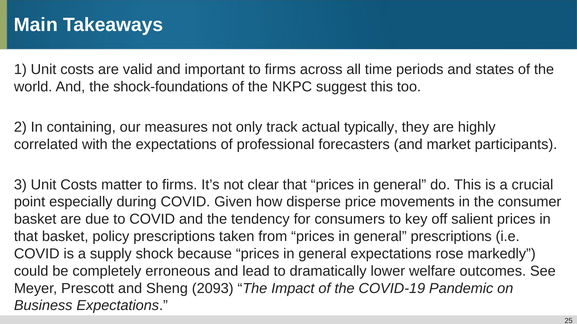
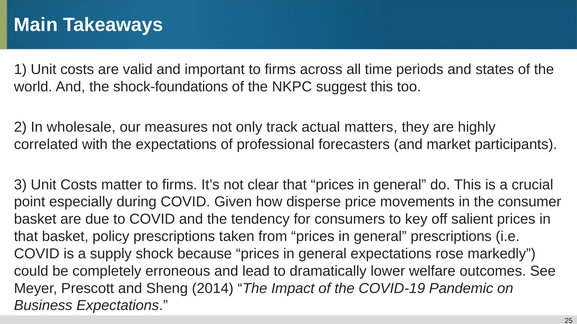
containing: containing -> wholesale (81, 127)
typically: typically -> matters (371, 127)
2093: 2093 -> 2014 (213, 289)
